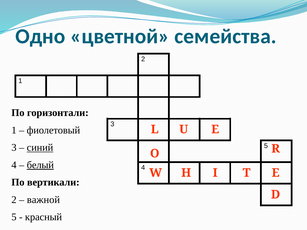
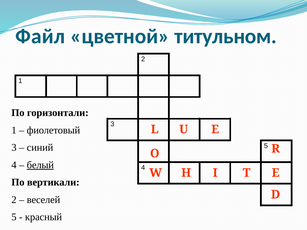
Одно: Одно -> Файл (40, 36)
семейства: семейства -> титульном (226, 36)
синий underline: present -> none (40, 148)
важной: важной -> веселей (43, 200)
